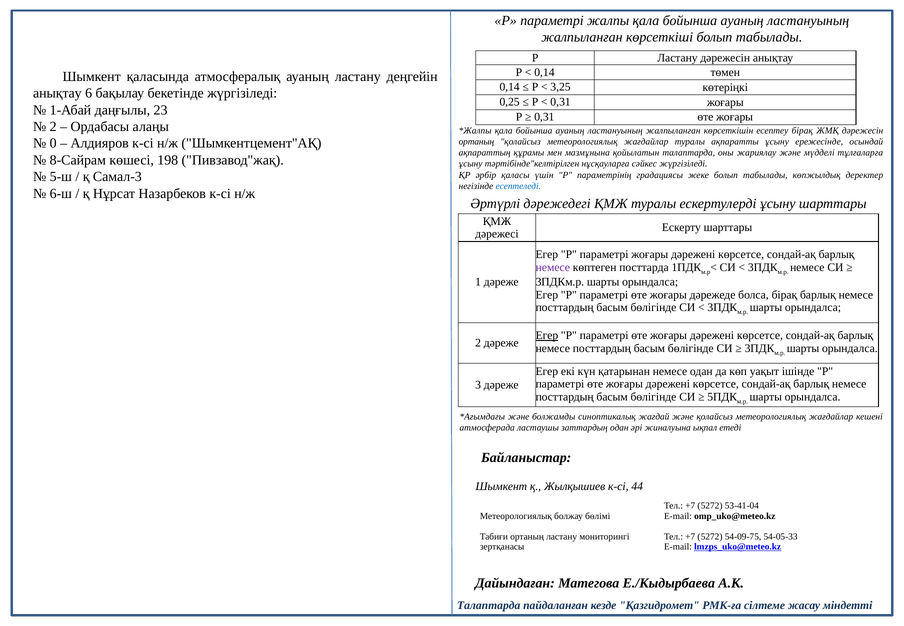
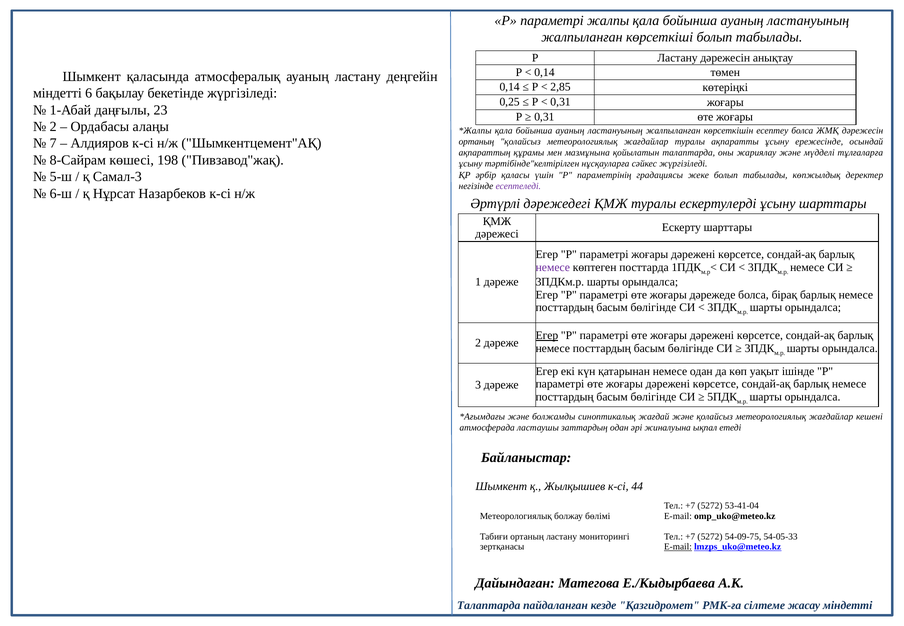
3,25: 3,25 -> 2,85 (561, 87)
анықтау: анықтау -> міндетті (57, 93)
есептеу бірақ: бірақ -> болса (802, 130)
0: 0 -> 7 (53, 143)
есептеледі colour: blue -> purple (518, 186)
E-mail underline: none -> present (678, 547)
